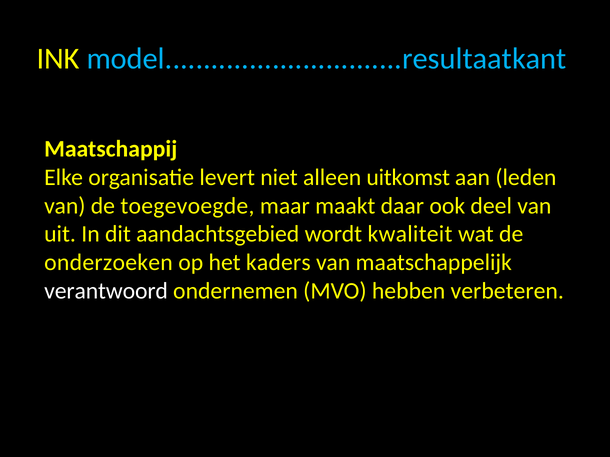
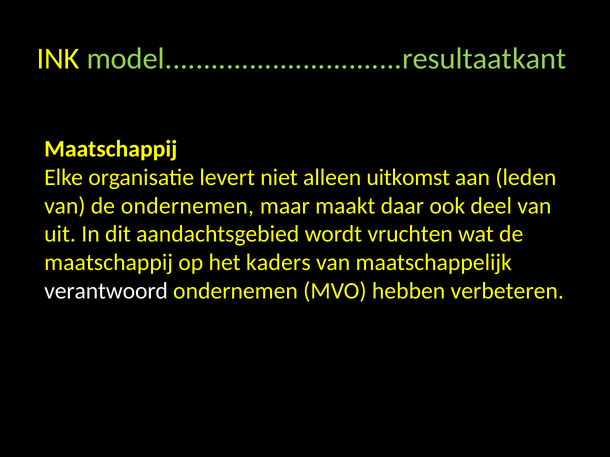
model...............................resultaatkant colour: light blue -> light green (327, 59)
de toegevoegde: toegevoegde -> ondernemen (187, 206)
kwaliteit: kwaliteit -> vruchten (410, 234)
onderzoeken: onderzoeken -> maatschappij (109, 263)
